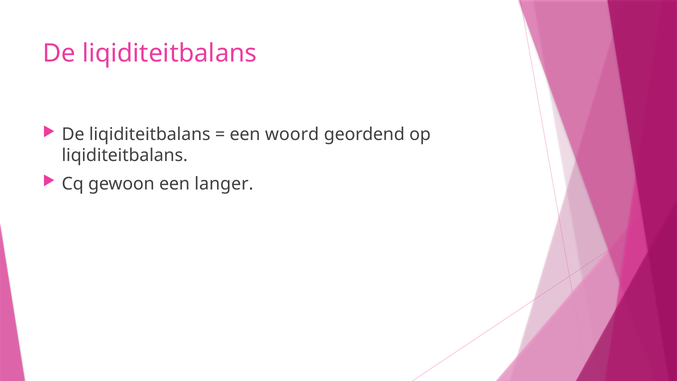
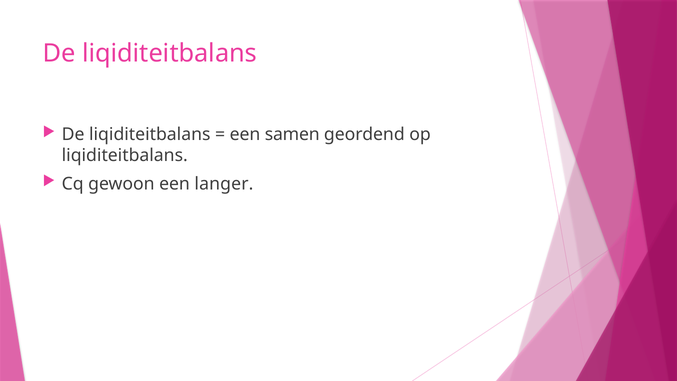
woord: woord -> samen (292, 134)
